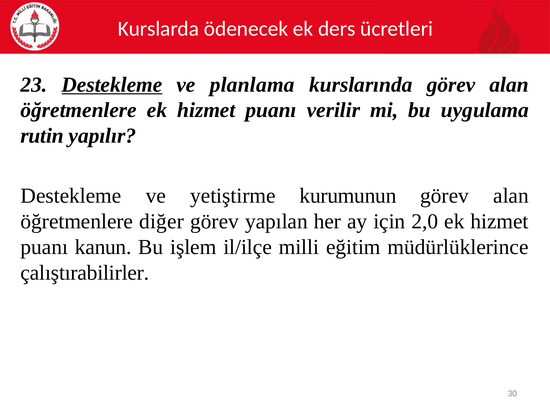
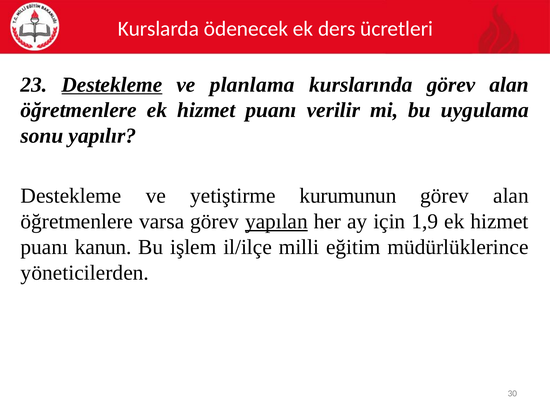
rutin: rutin -> sonu (42, 136)
diğer: diğer -> varsa (162, 222)
yapılan underline: none -> present (276, 222)
2,0: 2,0 -> 1,9 (425, 222)
çalıştırabilirler: çalıştırabilirler -> yöneticilerden (85, 273)
